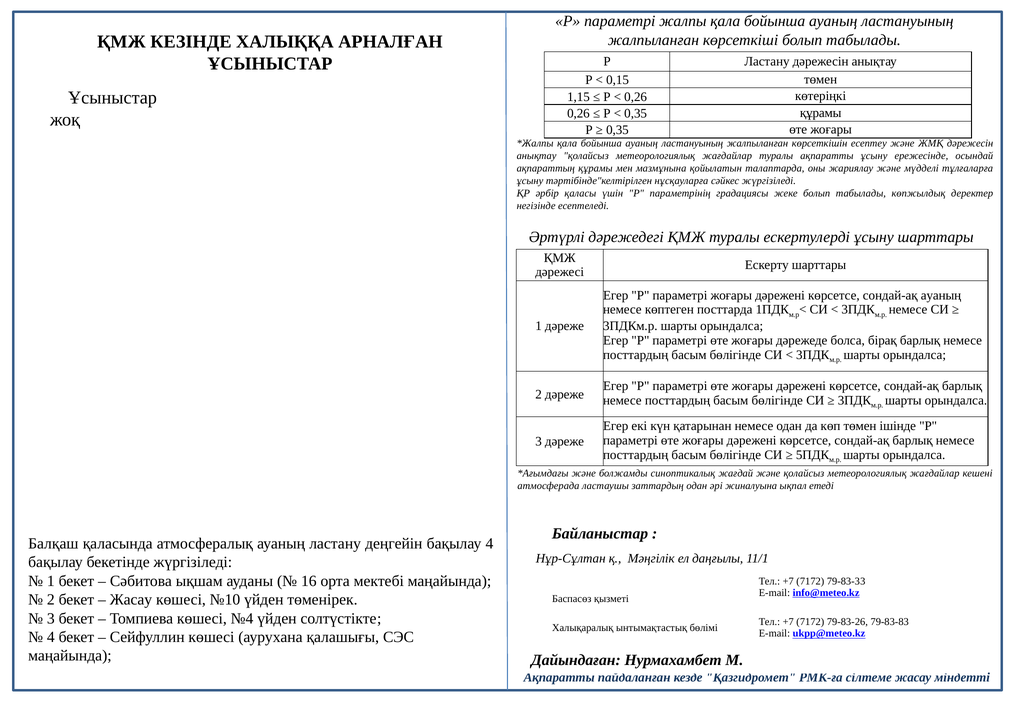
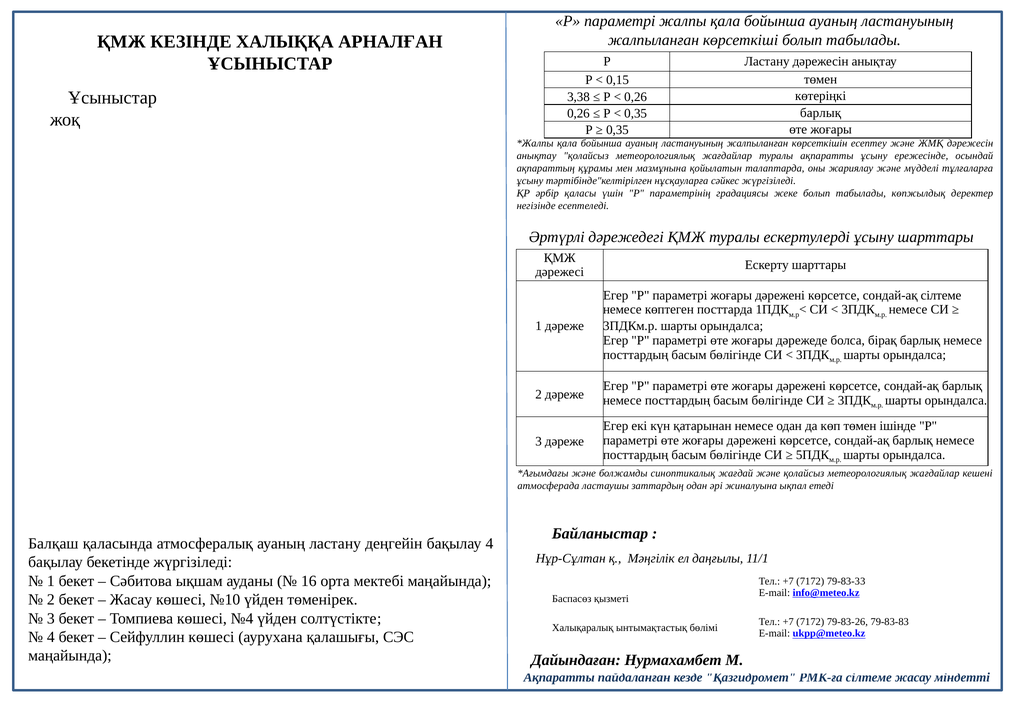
1,15: 1,15 -> 3,38 (578, 97)
0,35 құрамы: құрамы -> барлық (821, 113)
сондай-ақ ауаның: ауаның -> сілтеме (941, 296)
